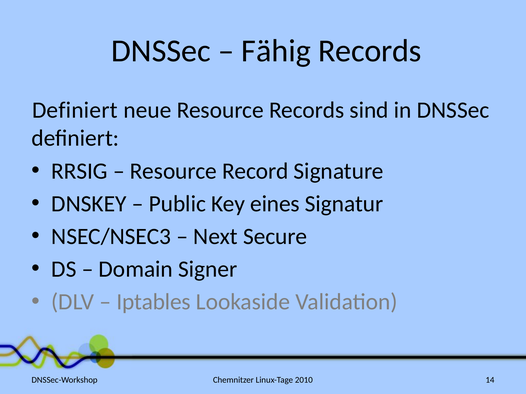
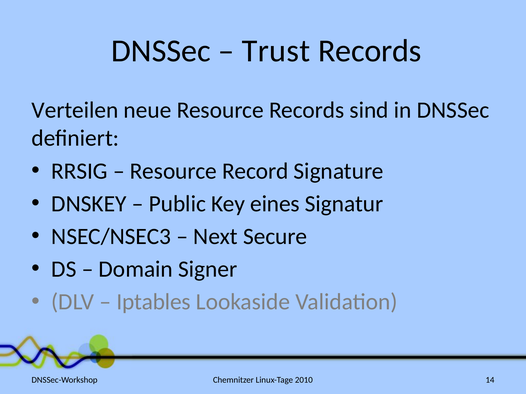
Fähig: Fähig -> Trust (276, 51)
Definiert: Definiert -> Verteilen (75, 110)
